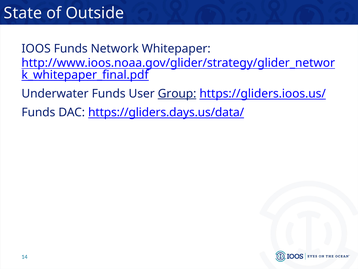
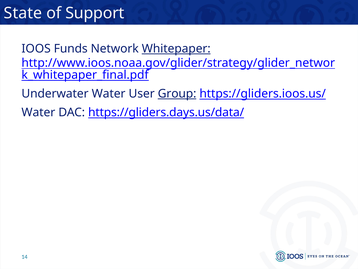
Outside: Outside -> Support (95, 13)
Whitepaper underline: none -> present (176, 49)
Underwater Funds: Funds -> Water (109, 94)
Funds: Funds -> Water (38, 112)
